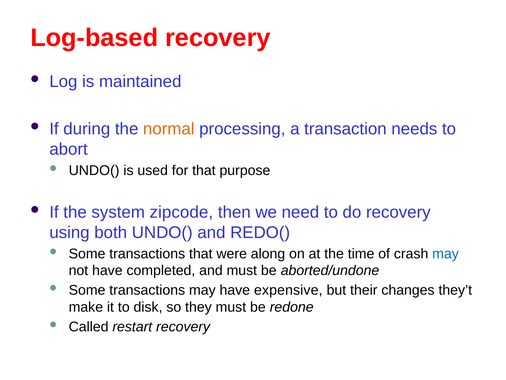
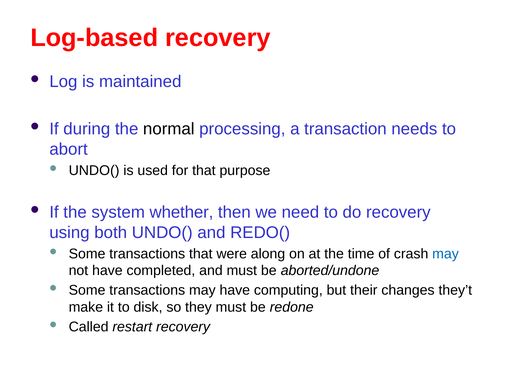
normal colour: orange -> black (169, 129)
zipcode: zipcode -> whether (181, 212)
expensive: expensive -> computing (288, 290)
